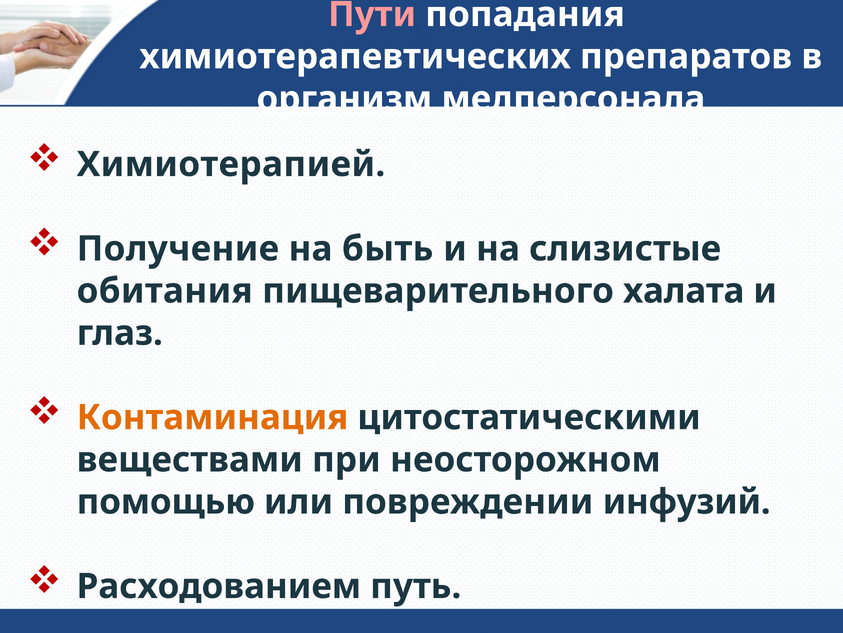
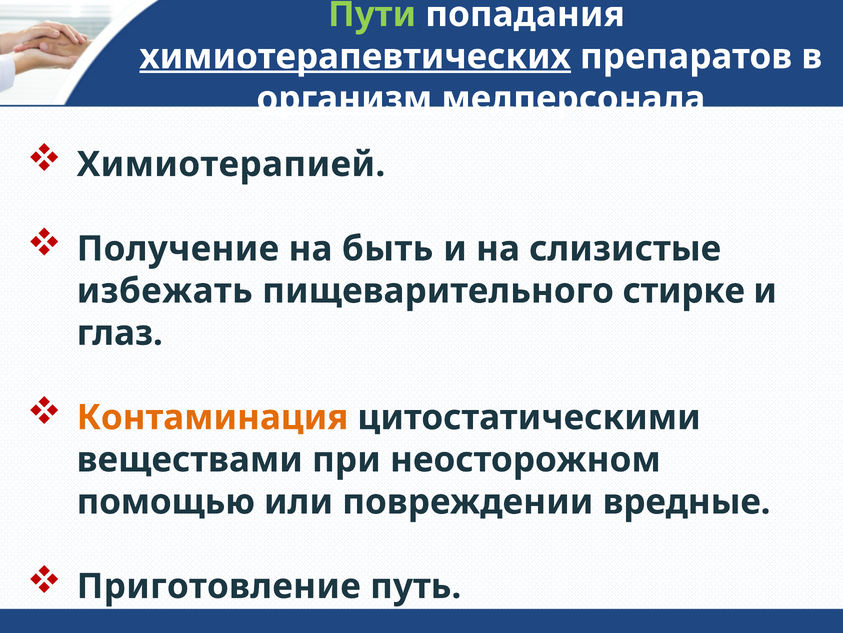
Пути colour: pink -> light green (372, 14)
химиотерапевтических underline: none -> present (355, 57)
обитания: обитания -> избежать (165, 291)
халата: халата -> стирке (684, 291)
инфузий: инфузий -> вредные (687, 501)
Расходованием: Расходованием -> Приготовление (219, 586)
